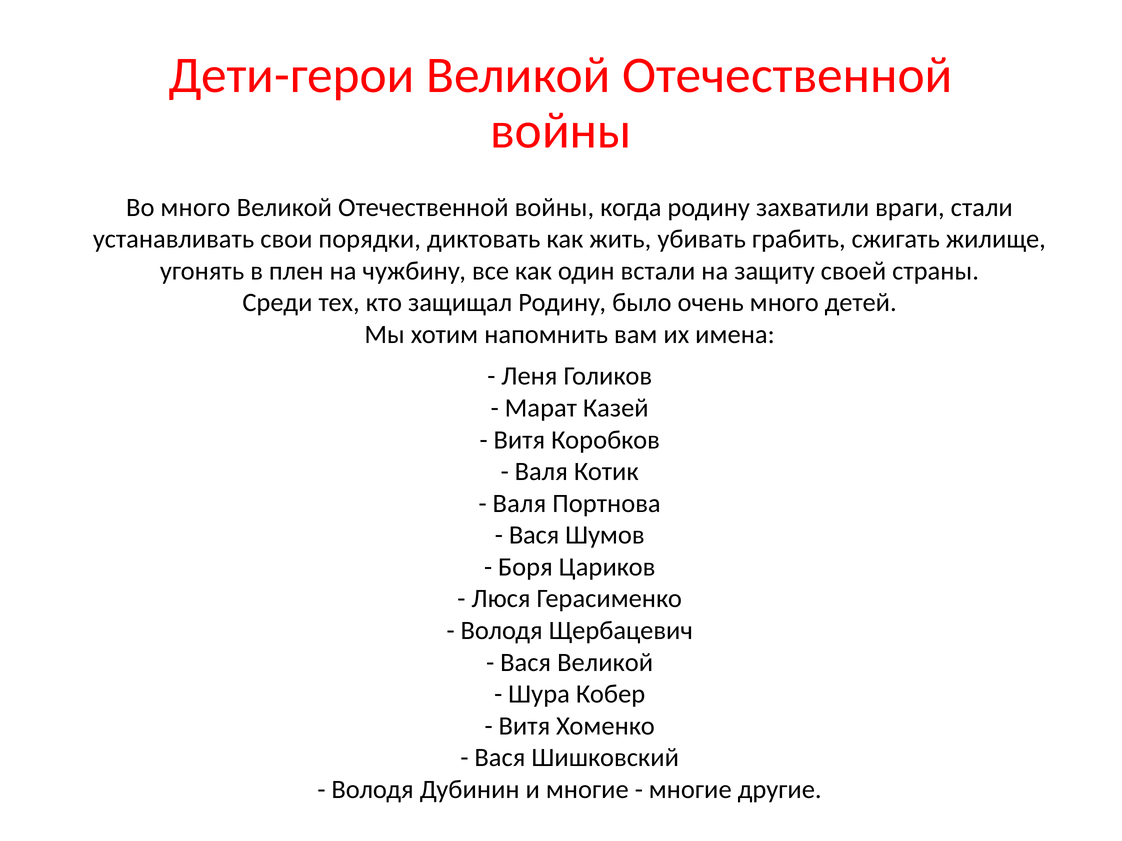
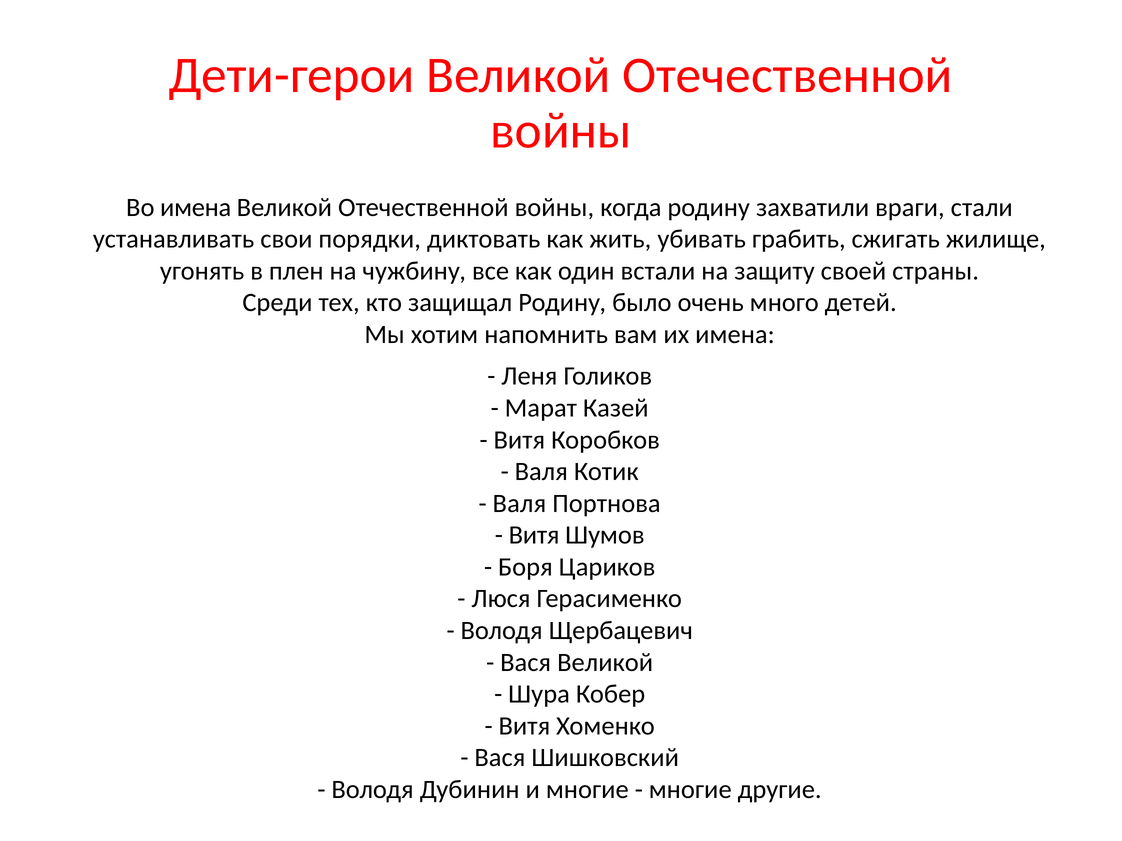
Во много: много -> имена (196, 207)
Вася: Вася -> Витя (534, 535)
